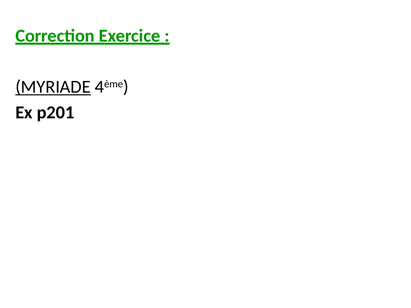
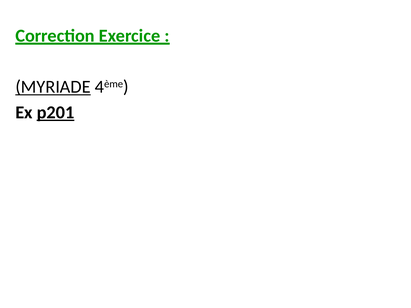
p201 underline: none -> present (56, 113)
